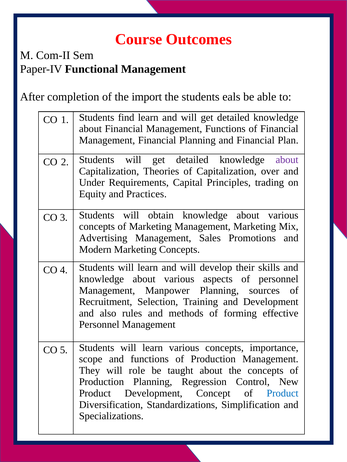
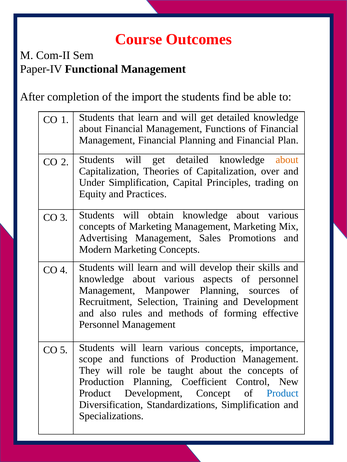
eals: eals -> find (231, 97)
find: find -> that (126, 118)
about colour: purple -> orange (287, 160)
Under Requirements: Requirements -> Simplification (139, 183)
Regression: Regression -> Coefficient (204, 382)
